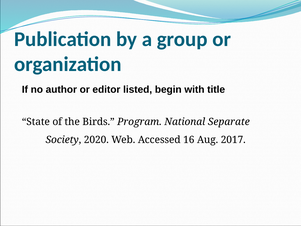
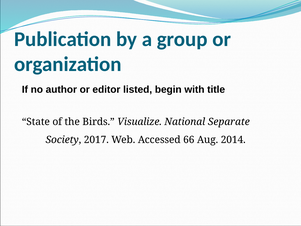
Program: Program -> Visualize (140, 122)
2020: 2020 -> 2017 (96, 140)
16: 16 -> 66 (189, 140)
2017: 2017 -> 2014 (233, 140)
